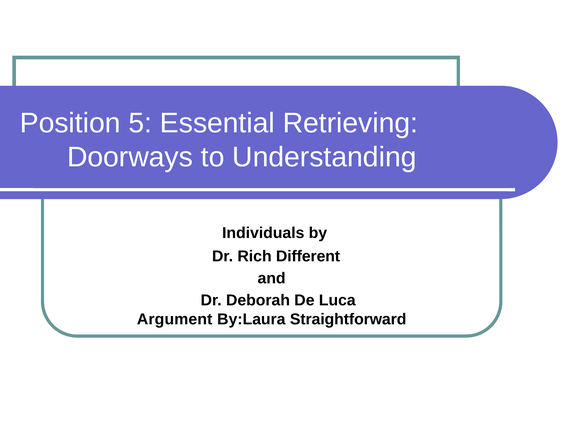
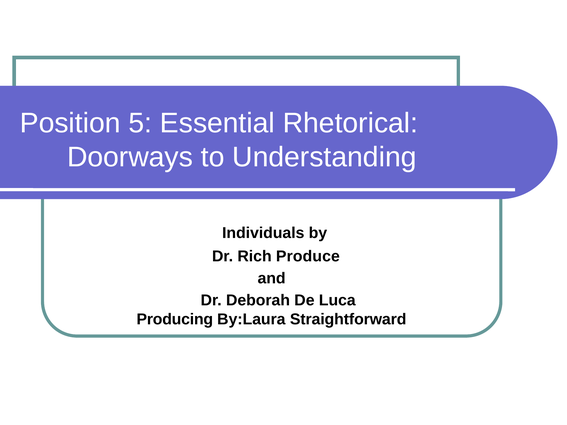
Retrieving: Retrieving -> Rhetorical (350, 123)
Different: Different -> Produce (308, 256)
Argument: Argument -> Producing (175, 319)
